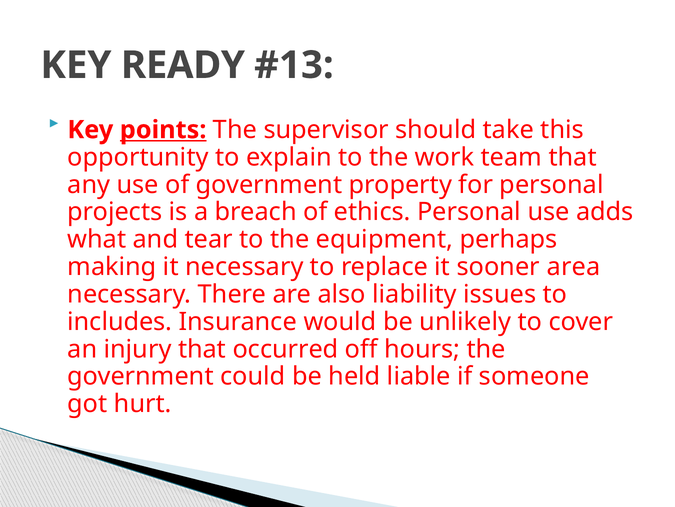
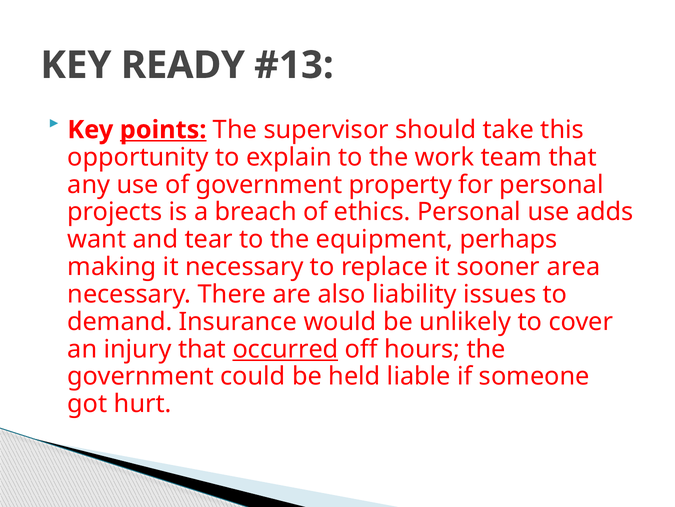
what: what -> want (97, 239)
includes: includes -> demand (120, 321)
occurred underline: none -> present (285, 349)
